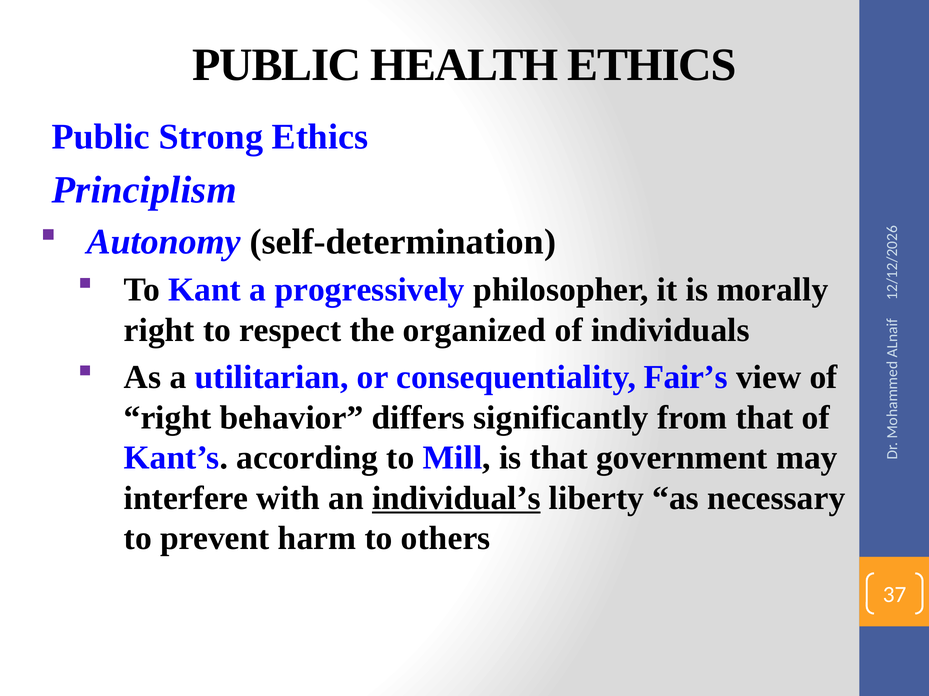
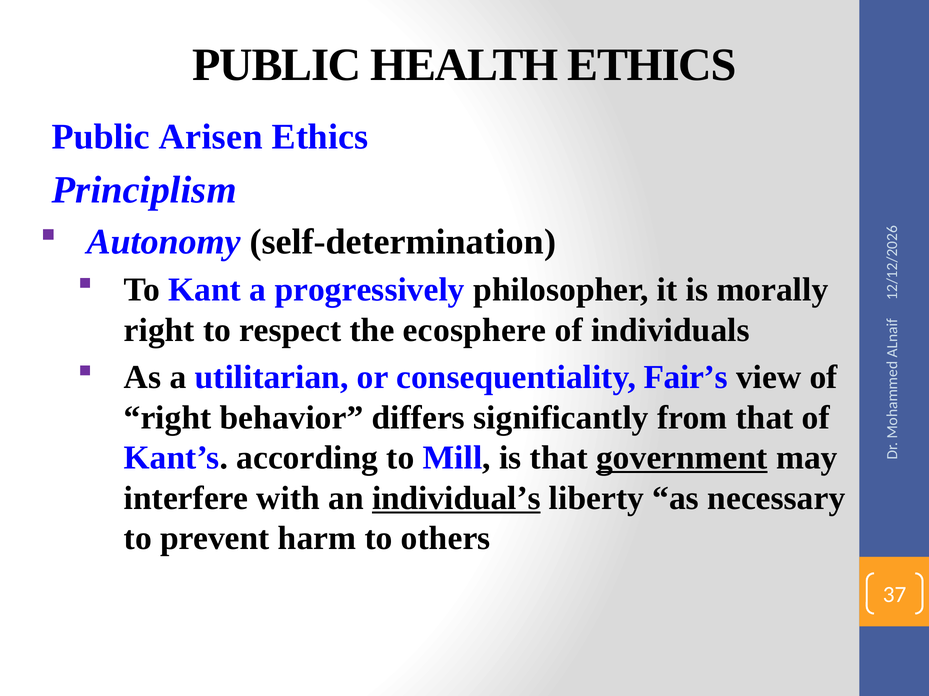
Strong: Strong -> Arisen (211, 137)
organized: organized -> ecosphere (474, 331)
government underline: none -> present (682, 458)
